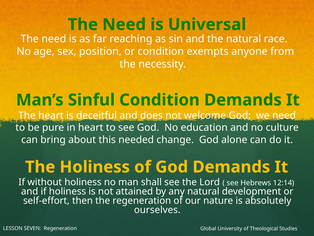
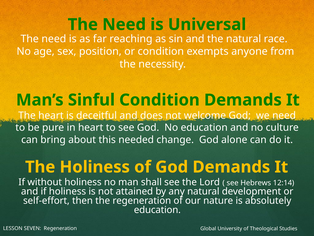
ourselves: ourselves -> education (157, 210)
